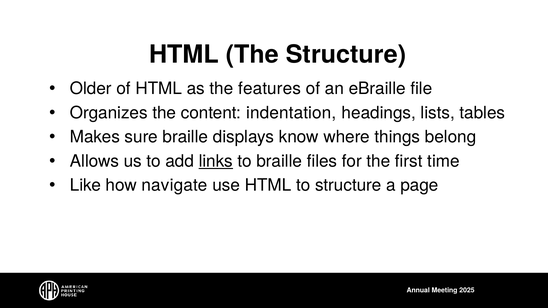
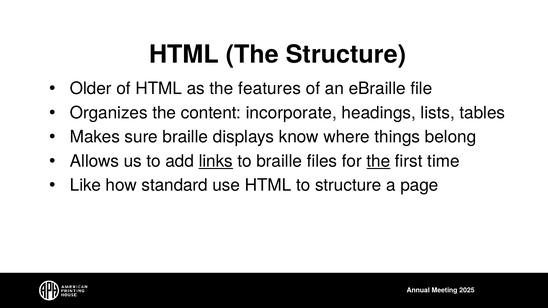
indentation: indentation -> incorporate (291, 113)
the underline: none -> present (378, 161)
navigate: navigate -> standard (175, 185)
